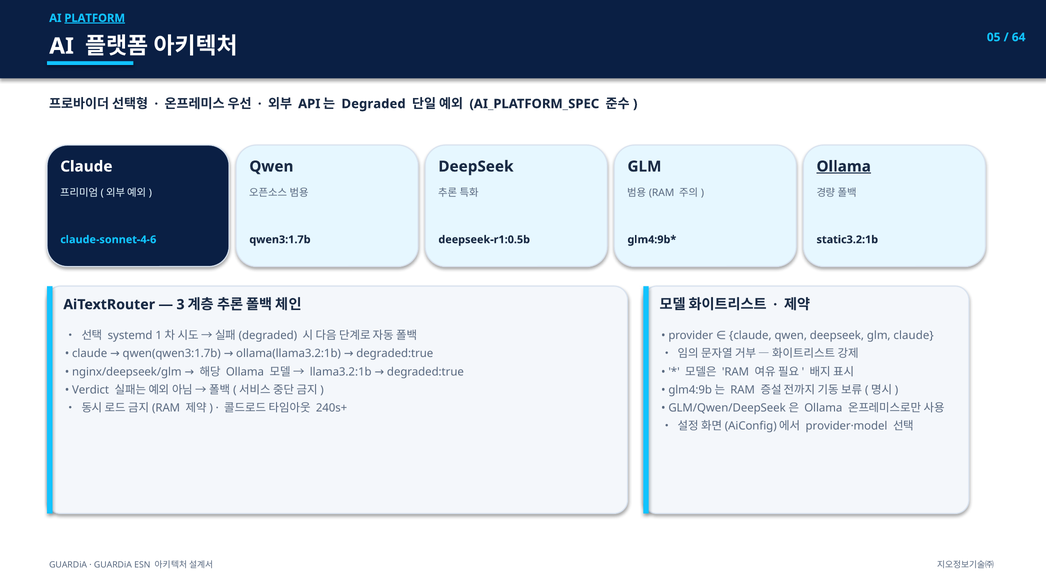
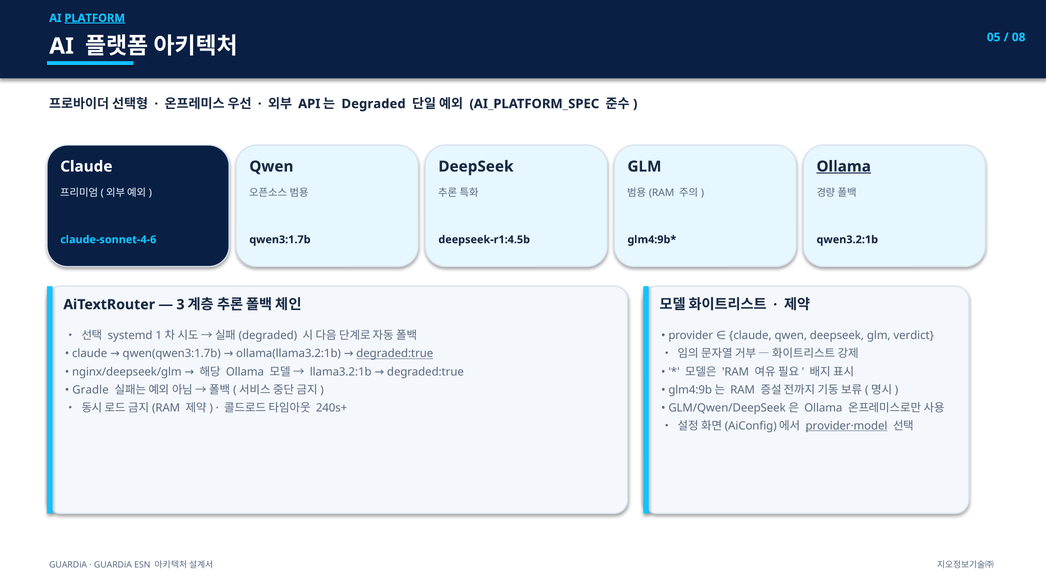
64: 64 -> 08 (1019, 37)
deepseek-r1:0.5b: deepseek-r1:0.5b -> deepseek-r1:4.5b (484, 240)
static3.2:1b: static3.2:1b -> qwen3.2:1b (847, 240)
glm claude: claude -> verdict (914, 336)
degraded:true underline: none -> present (395, 354)
Verdict: Verdict -> Gradle (90, 390)
provider·model underline: none -> present (846, 426)
